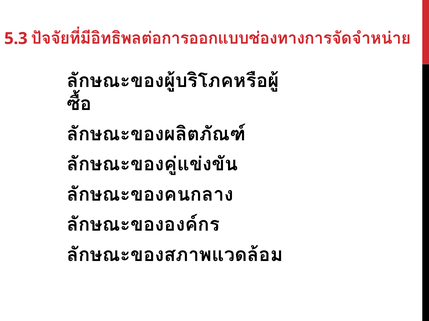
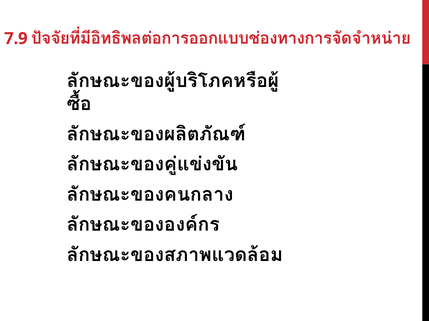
5.3: 5.3 -> 7.9 (16, 39)
